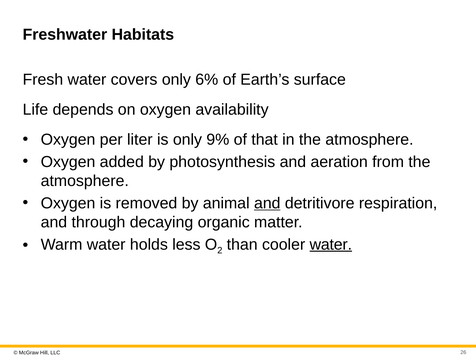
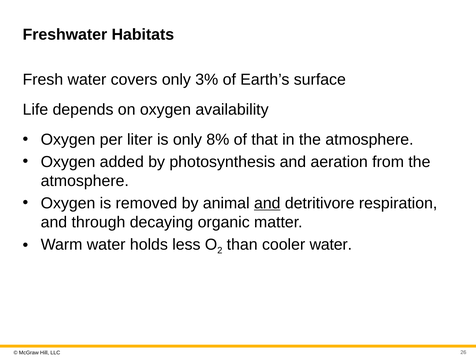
6%: 6% -> 3% (207, 79)
9%: 9% -> 8% (218, 140)
water underline: present -> none (331, 244)
